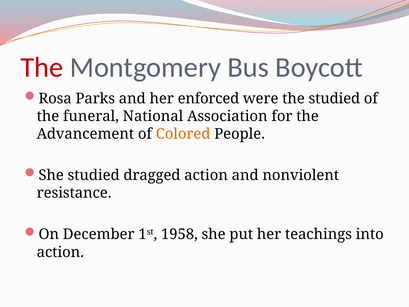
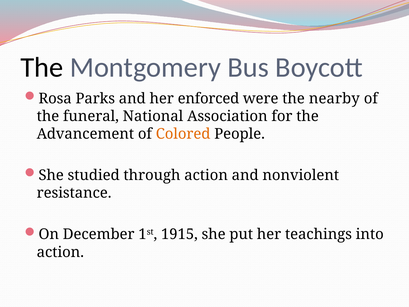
The colour: red -> black (42, 68)
the studied: studied -> nearby (334, 98)
dragged: dragged -> through (152, 175)
1958: 1958 -> 1915 (179, 234)
